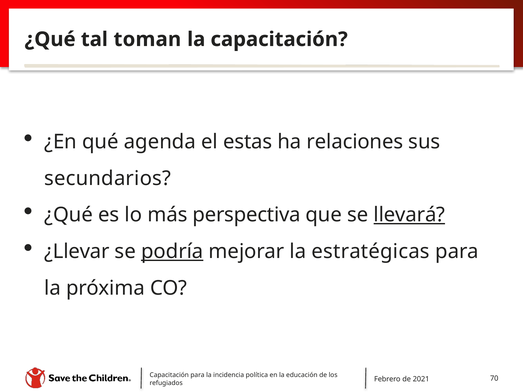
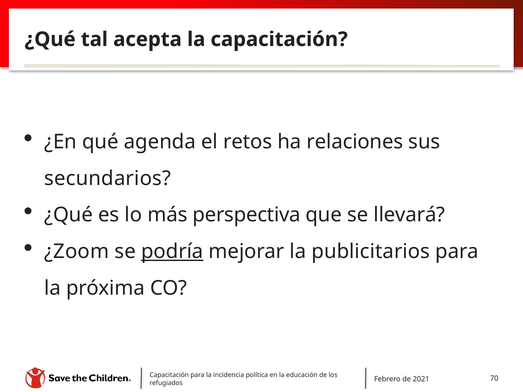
toman: toman -> acepta (147, 39)
estas: estas -> retos (248, 142)
llevará underline: present -> none (409, 215)
¿Llevar: ¿Llevar -> ¿Zoom (77, 252)
estratégicas: estratégicas -> publicitarios (371, 252)
